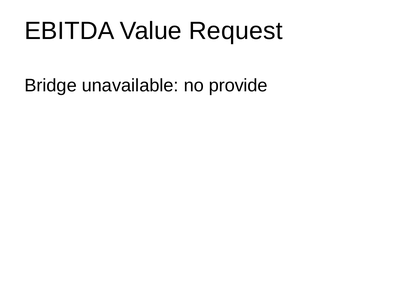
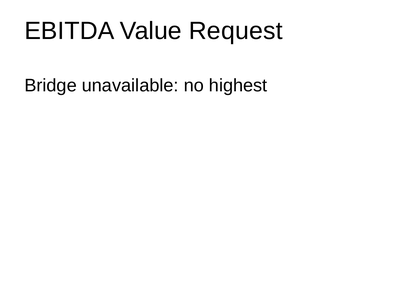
provide: provide -> highest (238, 86)
